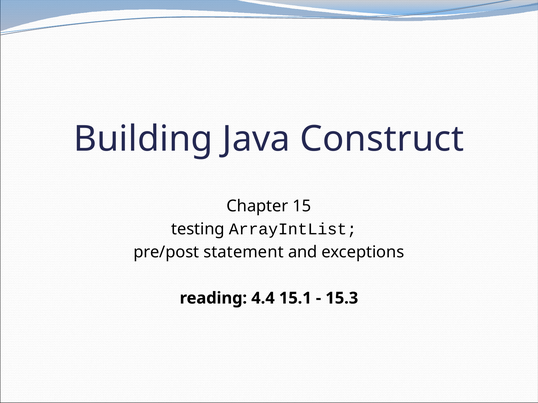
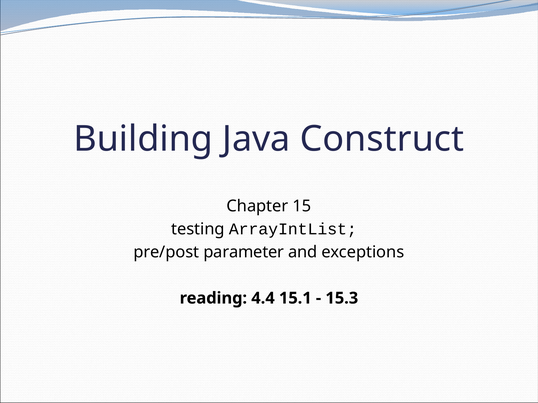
statement: statement -> parameter (244, 252)
